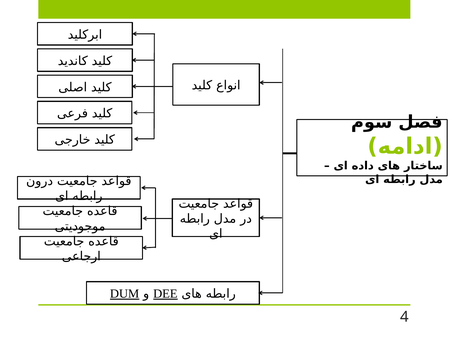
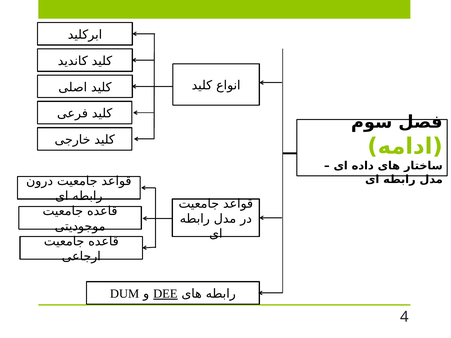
DUM underline: present -> none (125, 294)
